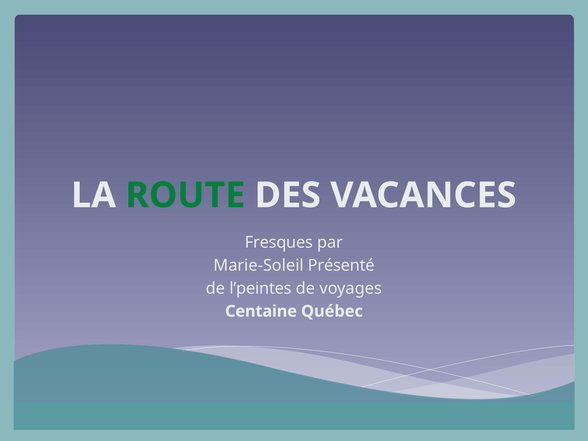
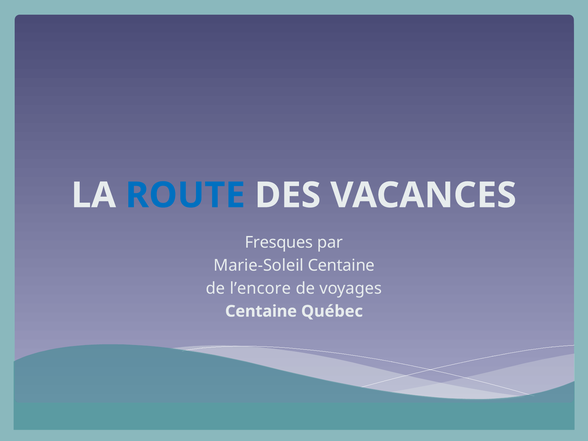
ROUTE colour: green -> blue (185, 195)
Marie-Soleil Présenté: Présenté -> Centaine (341, 265)
l’peintes: l’peintes -> l’encore (260, 288)
